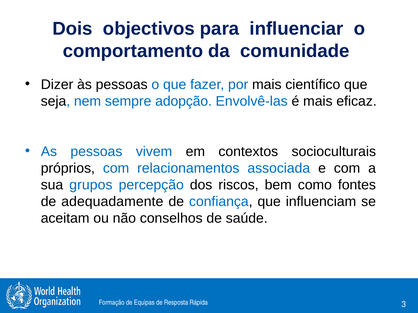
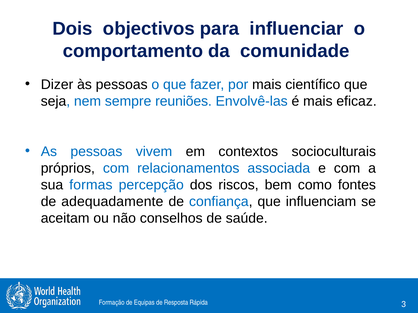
adopção: adopção -> reuniões (184, 101)
grupos: grupos -> formas (91, 185)
